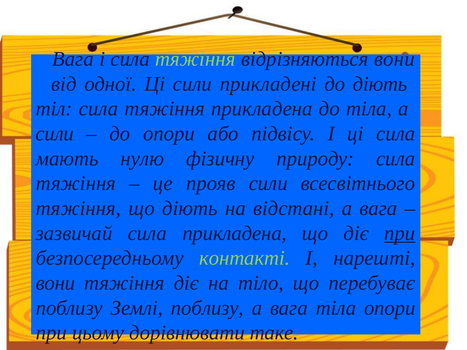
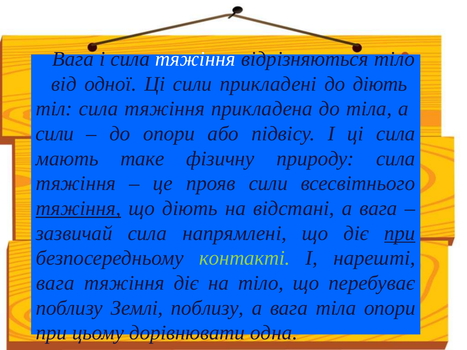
тяжіння colour: light green -> white (195, 59)
відрізняються вони: вони -> тіло (394, 59)
нулю: нулю -> таке (142, 159)
тяжіння underline: none -> present (78, 208)
сила прикладена: прикладена -> напрямлені (235, 233)
вони: вони -> вага (55, 283)
таке: таке -> одна (274, 333)
